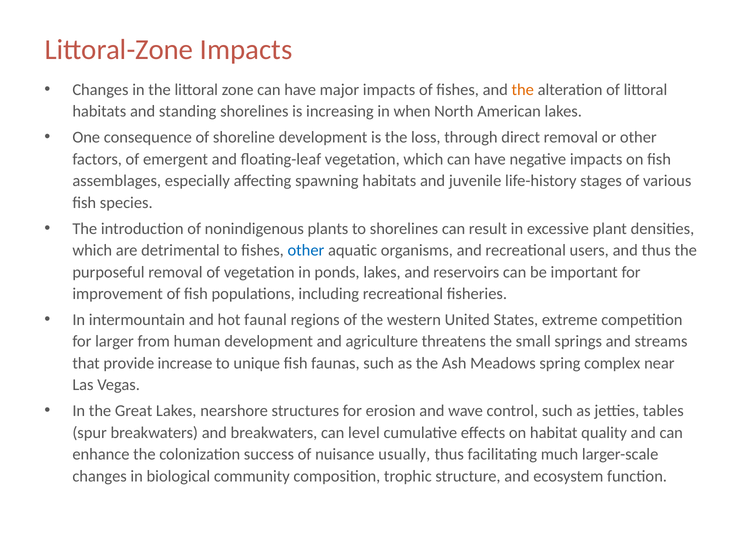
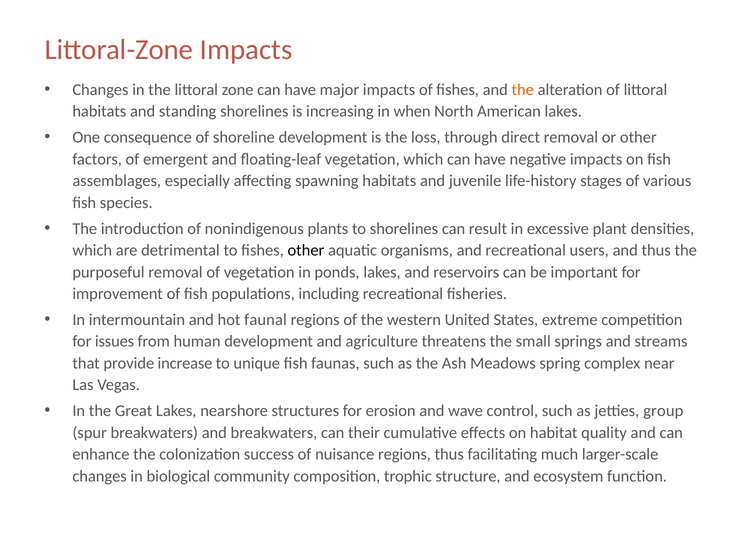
other colour: blue -> black (306, 250)
larger: larger -> issues (115, 342)
tables: tables -> group (663, 411)
level: level -> their (364, 433)
nuisance usually: usually -> regions (404, 454)
